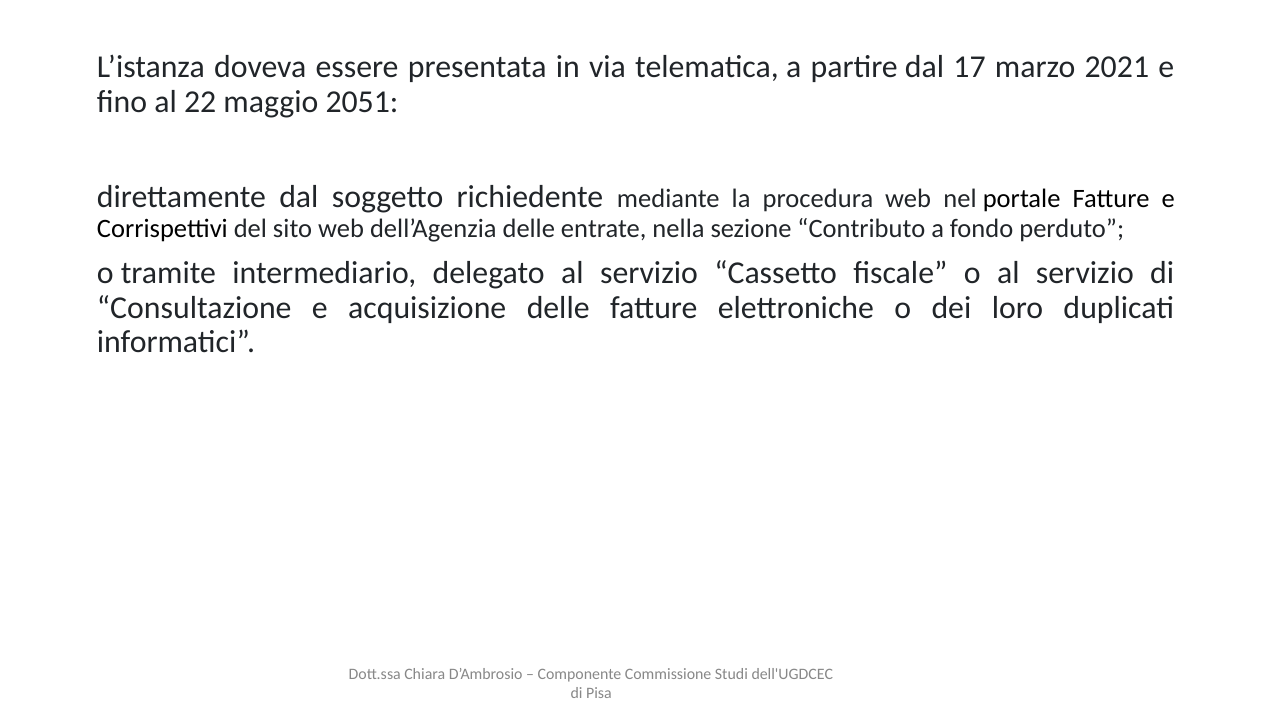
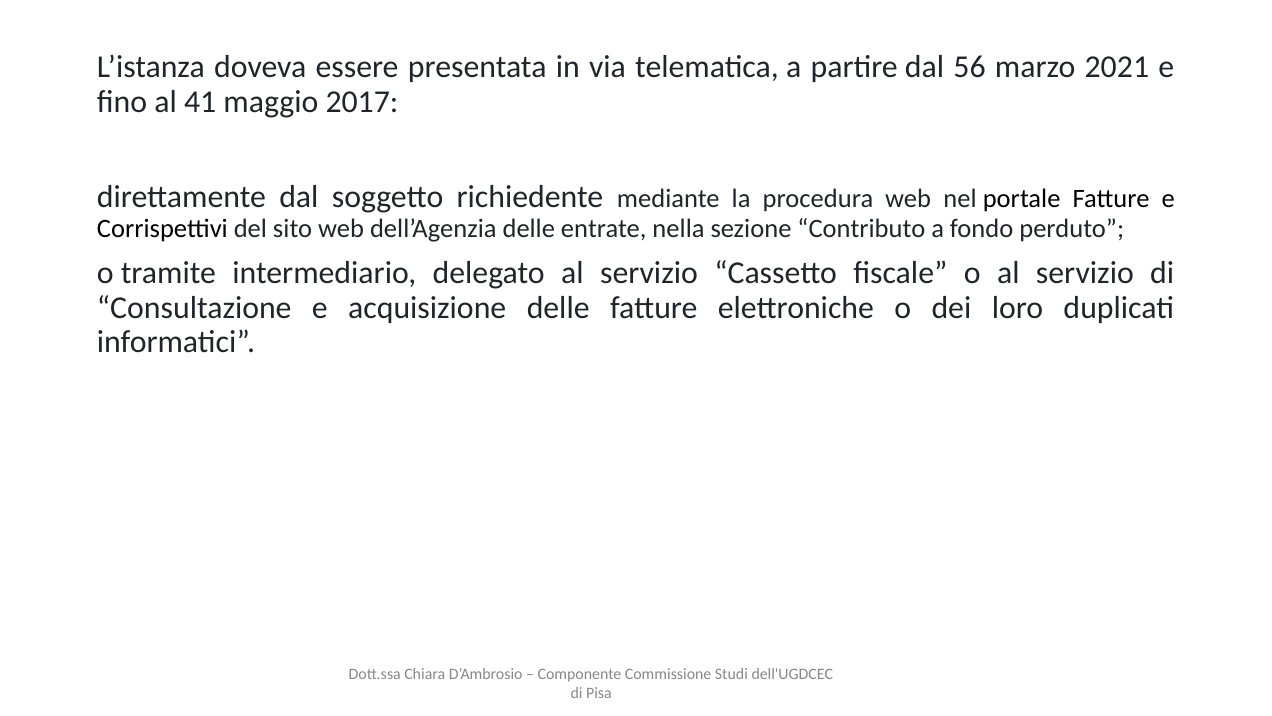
17: 17 -> 56 (970, 67)
22: 22 -> 41 (200, 102)
2051: 2051 -> 2017 (362, 102)
